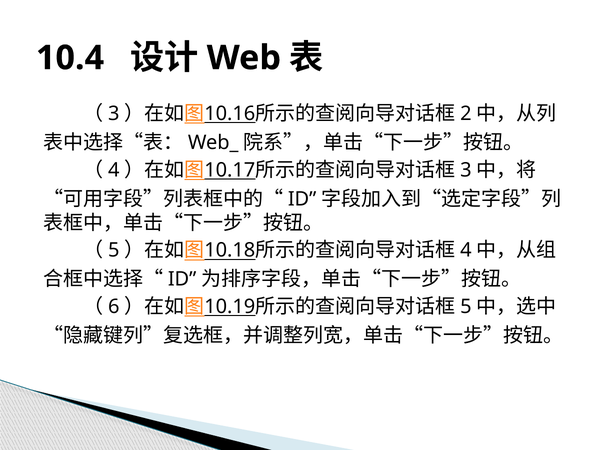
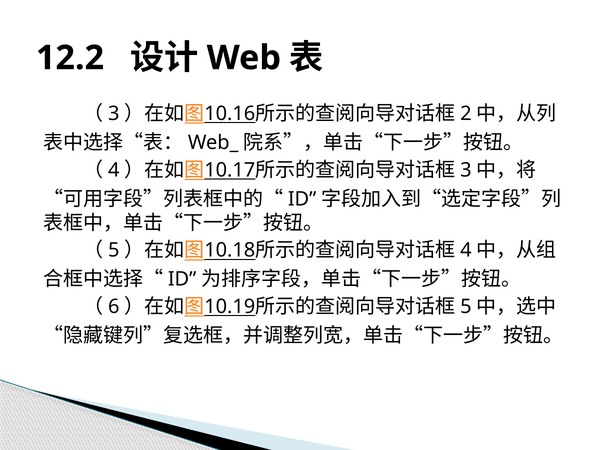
10.4: 10.4 -> 12.2 (70, 58)
